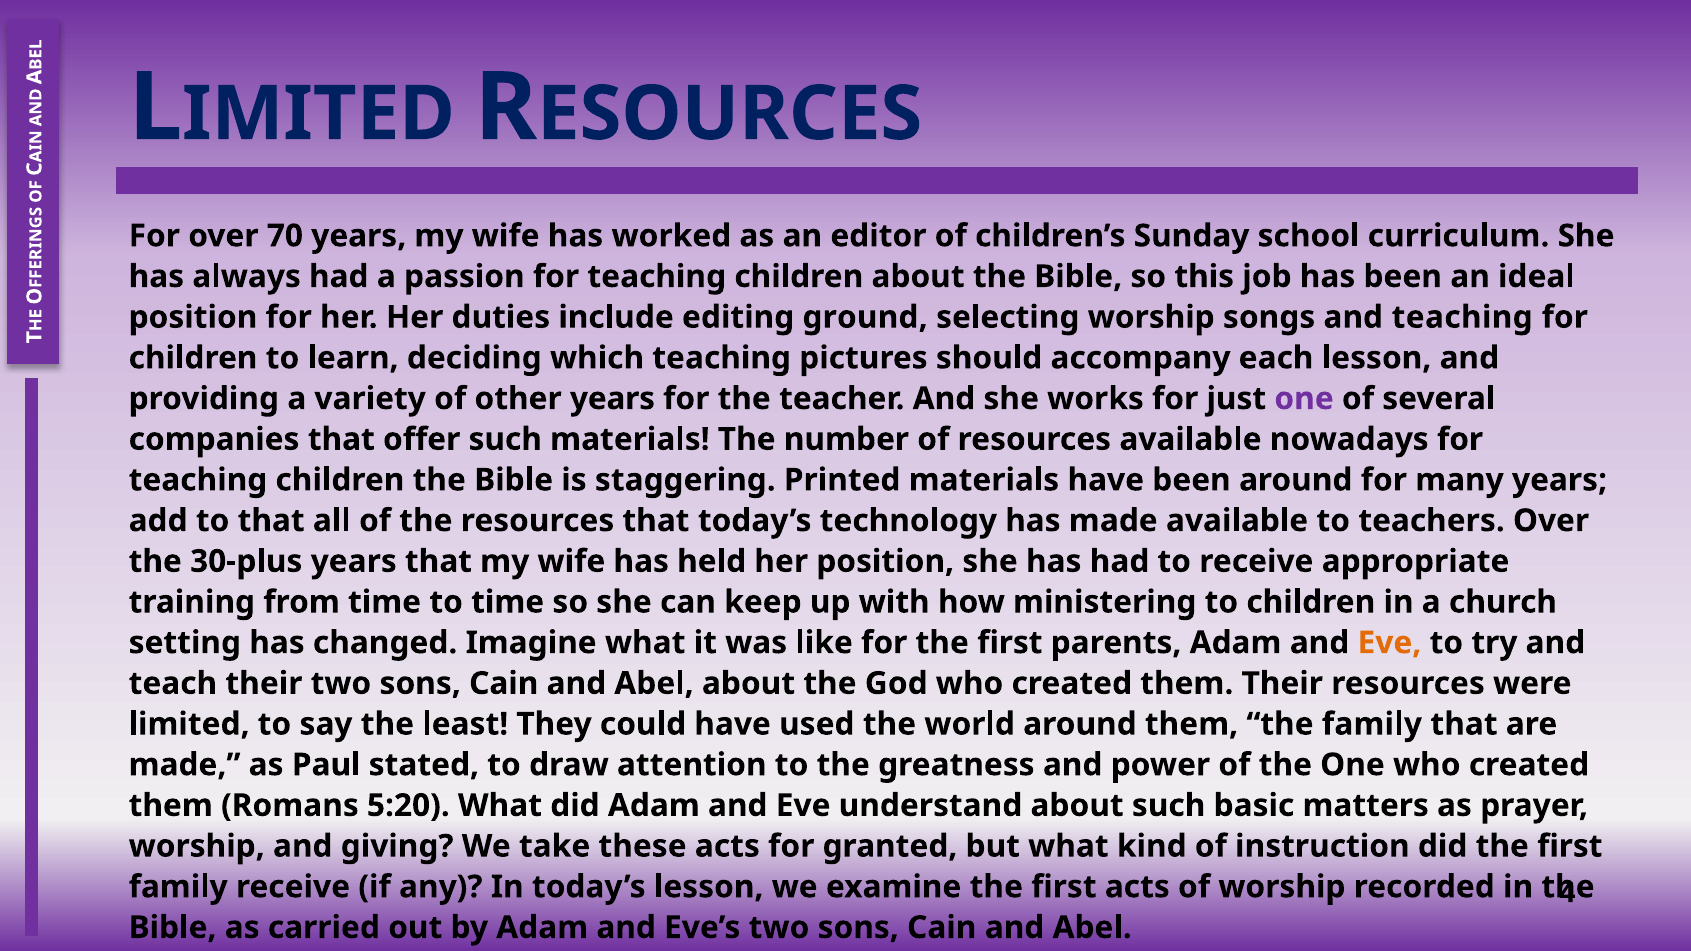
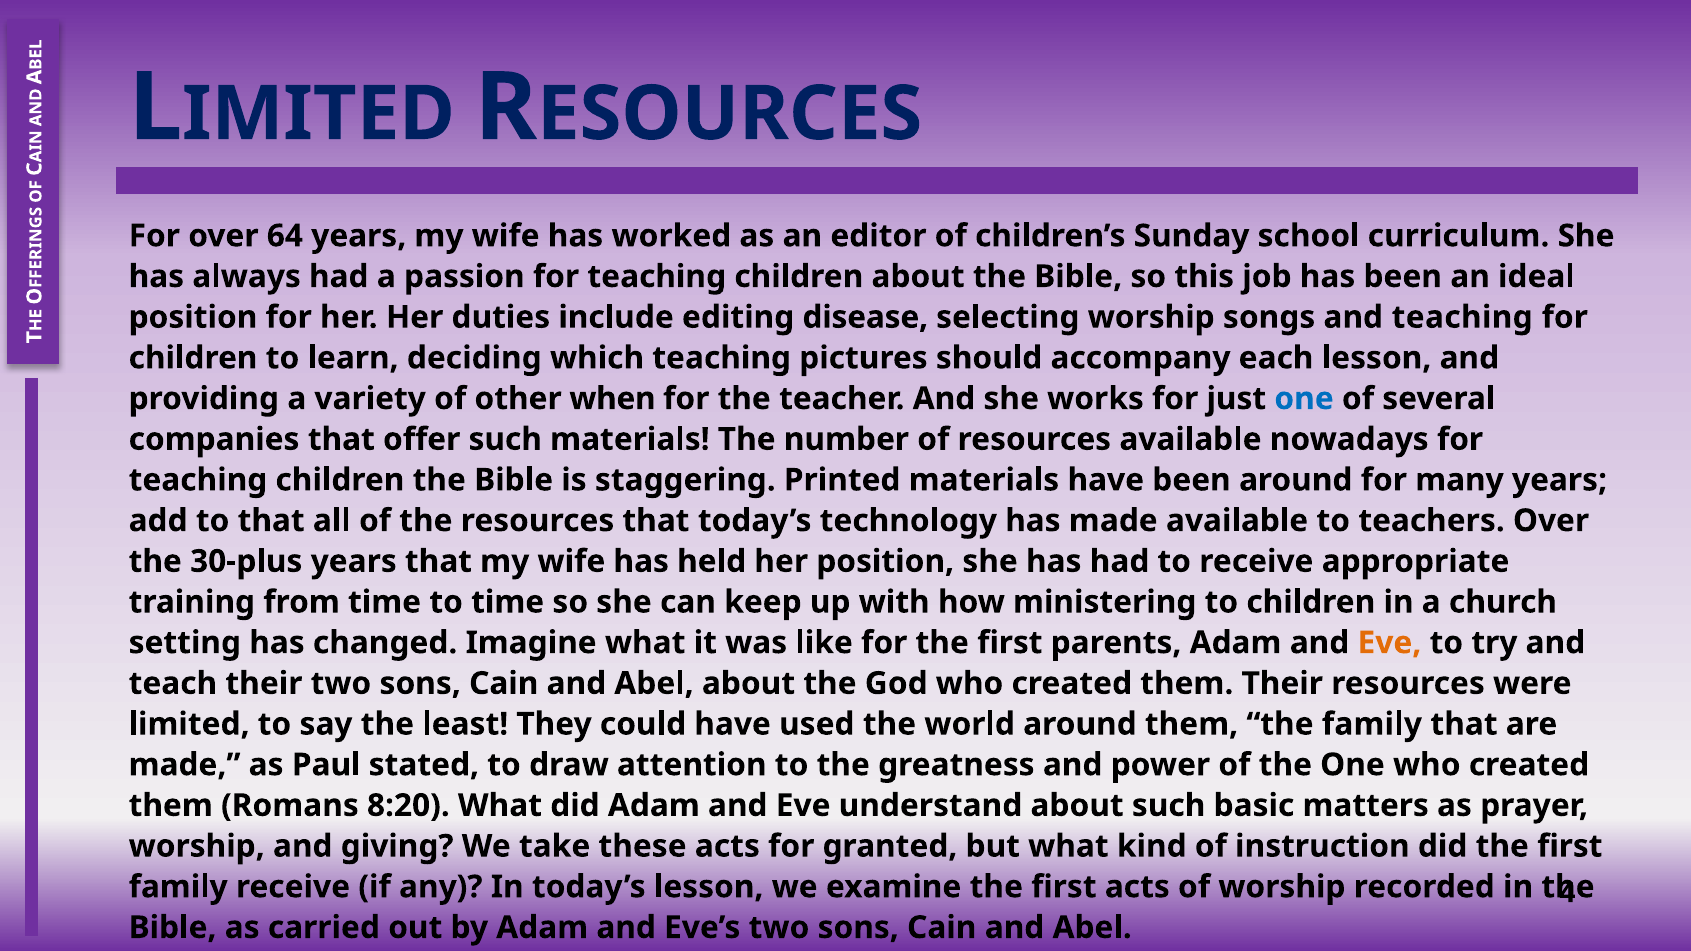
70: 70 -> 64 (285, 236)
ground: ground -> disease (865, 317)
other years: years -> when (612, 399)
one colour: purple -> blue (1304, 399)
5:20: 5:20 -> 8:20 (408, 806)
